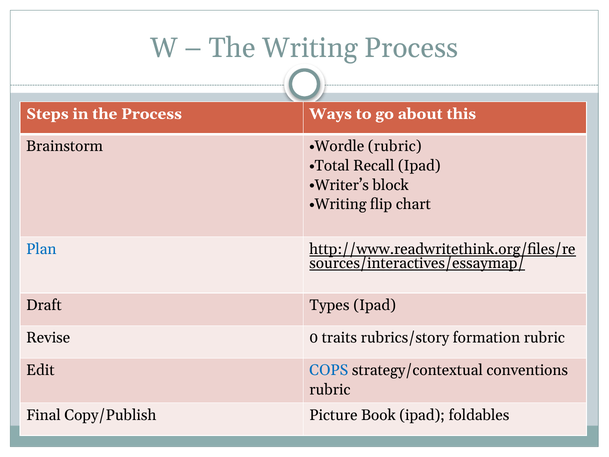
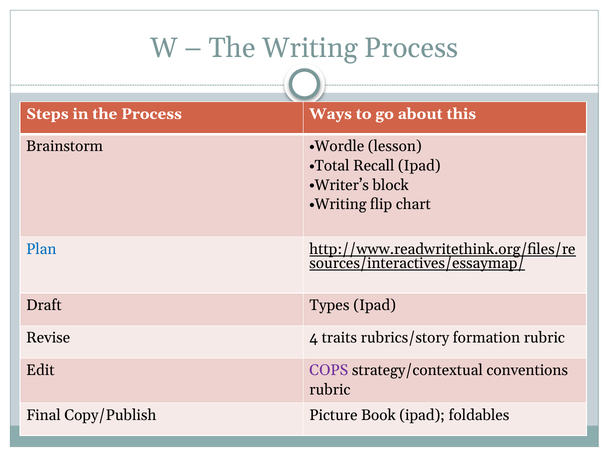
Wordle rubric: rubric -> lesson (395, 146)
0: 0 -> 4 (314, 338)
COPS colour: blue -> purple (329, 370)
